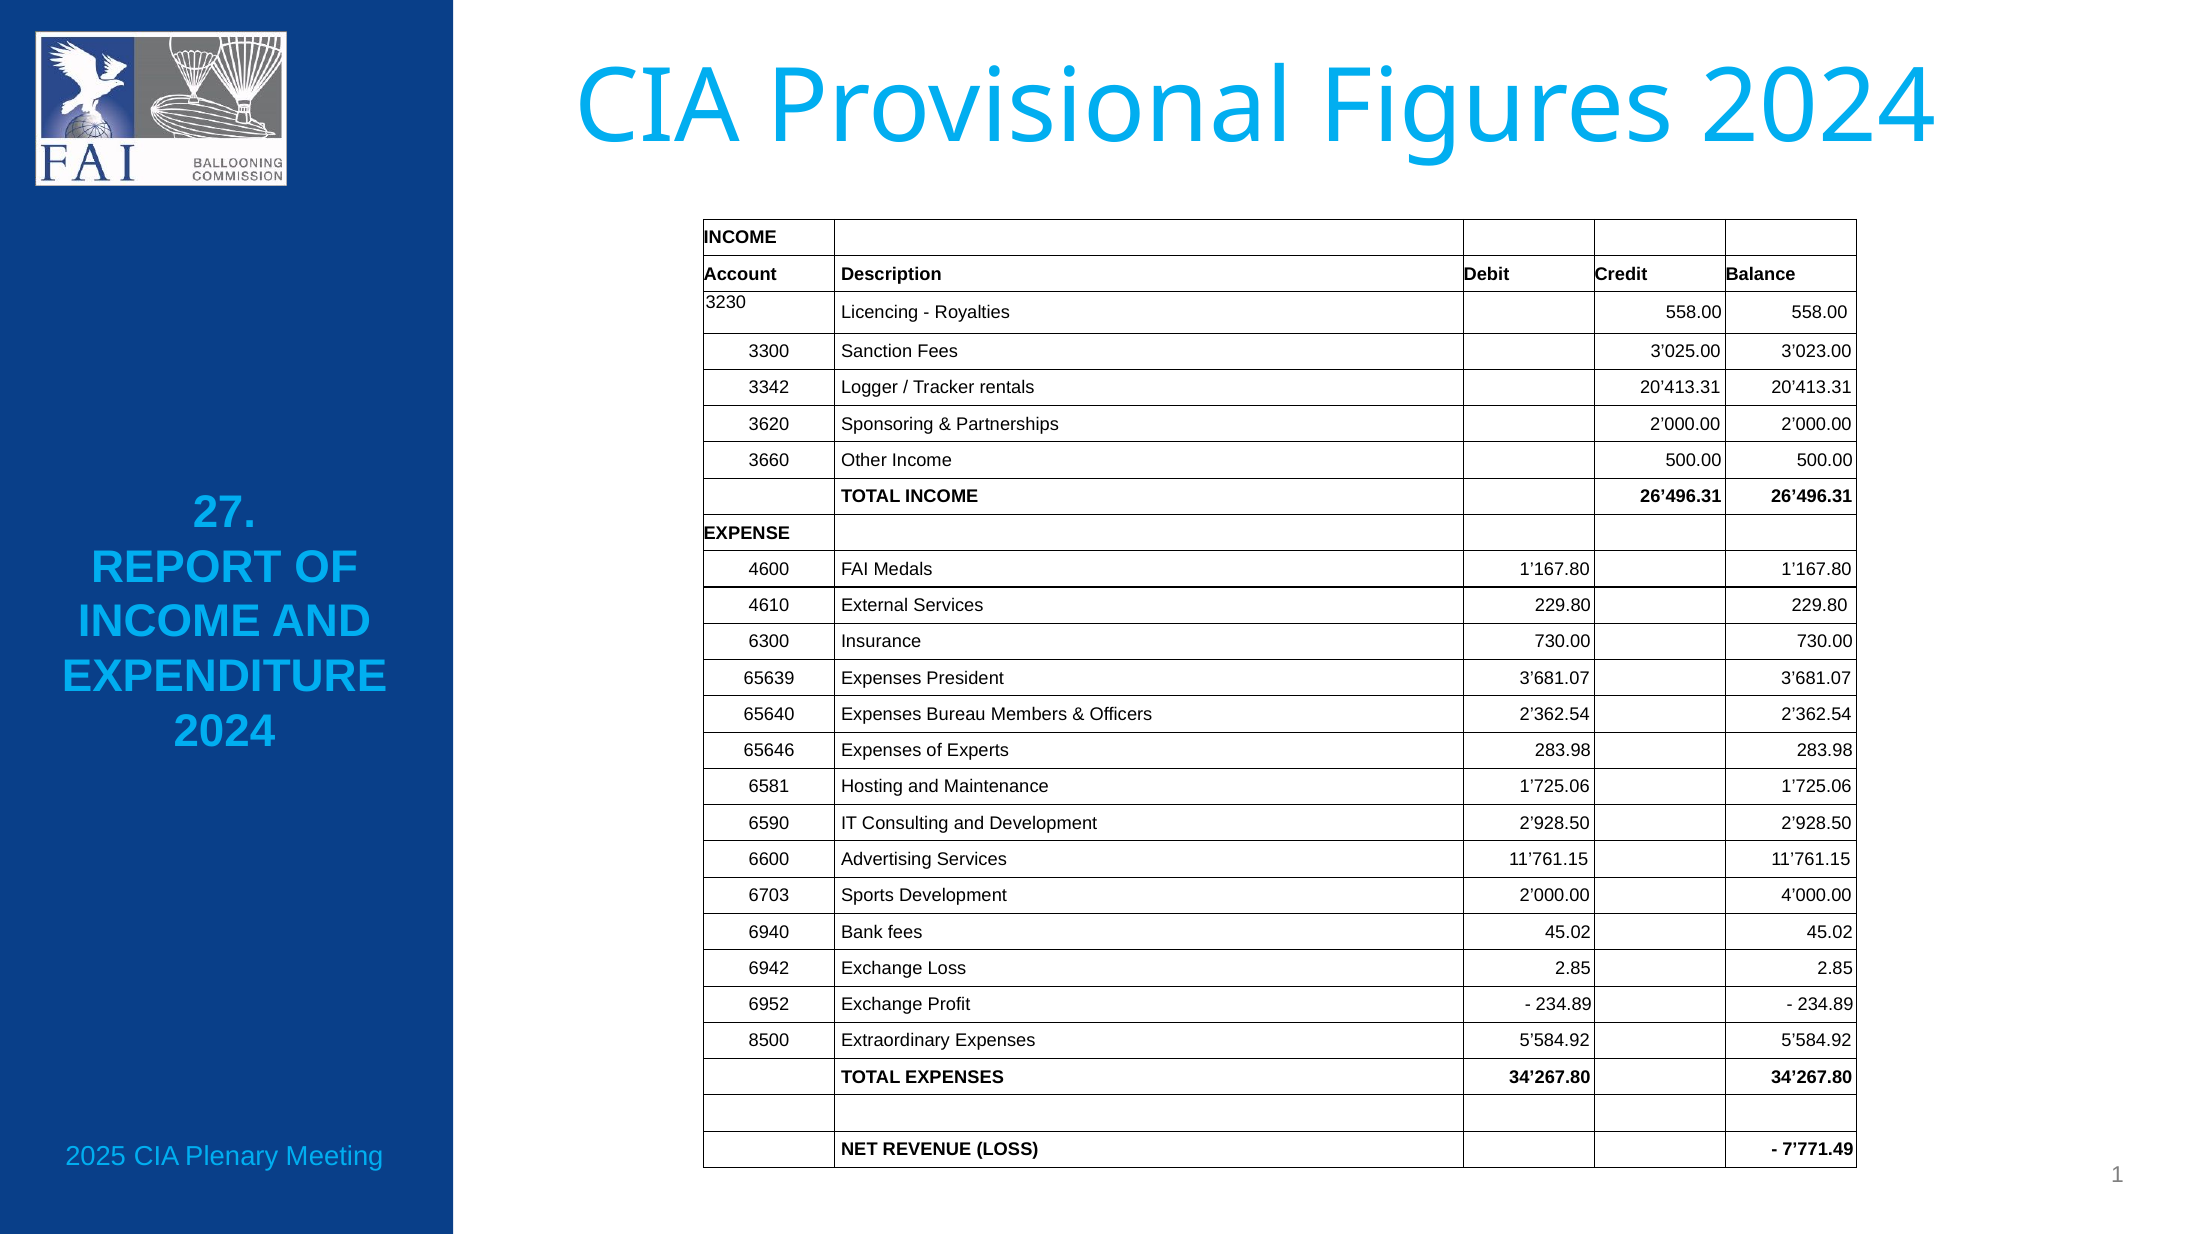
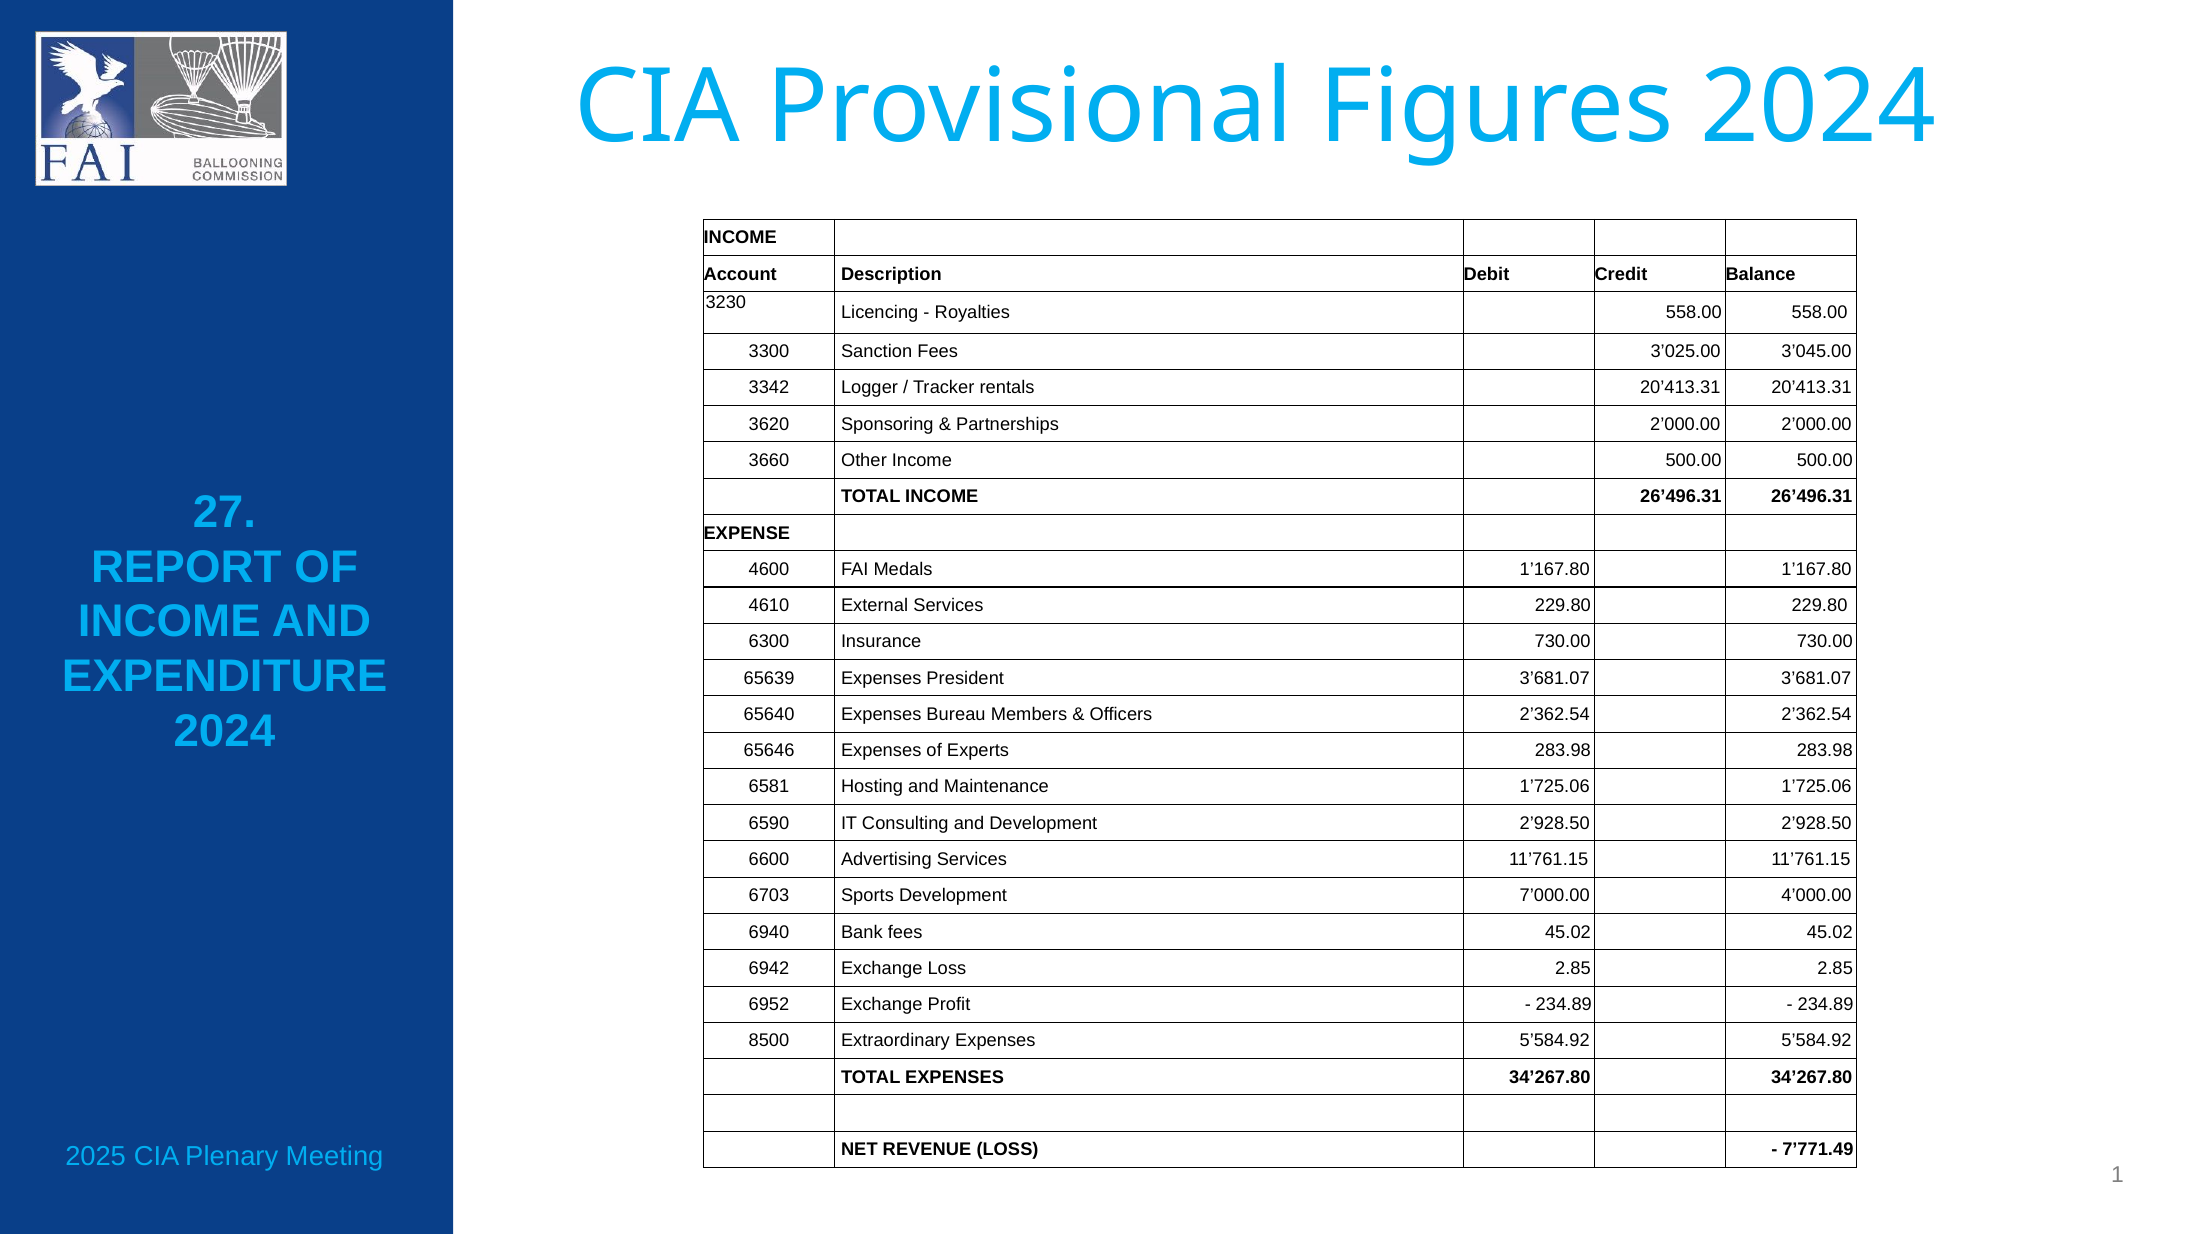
3’023.00: 3’023.00 -> 3’045.00 (1817, 351)
Development 2’000.00: 2’000.00 -> 7’000.00 (1555, 895)
